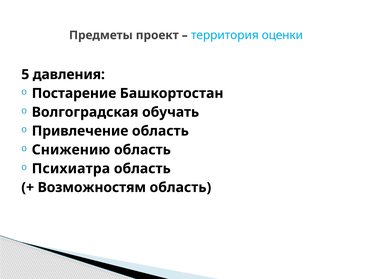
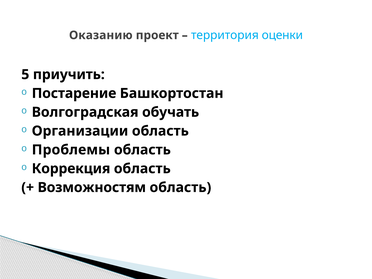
Предметы: Предметы -> Оказанию (101, 35)
давления: давления -> приучить (69, 75)
Привлечение: Привлечение -> Организации (80, 131)
Снижению: Снижению -> Проблемы (71, 150)
Психиатра: Психиатра -> Коррекция (71, 169)
